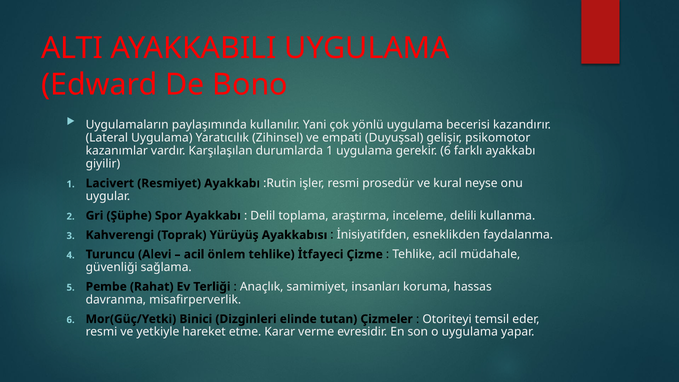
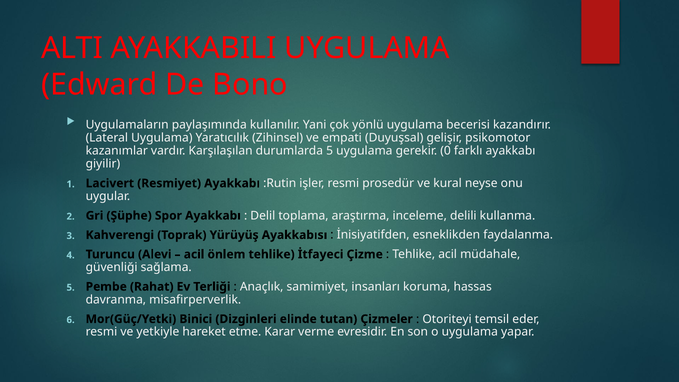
durumlarda 1: 1 -> 5 (330, 151)
gerekir 6: 6 -> 0 (446, 151)
